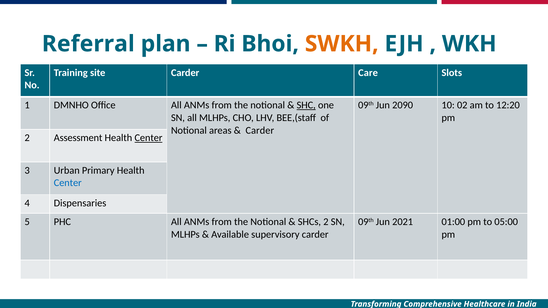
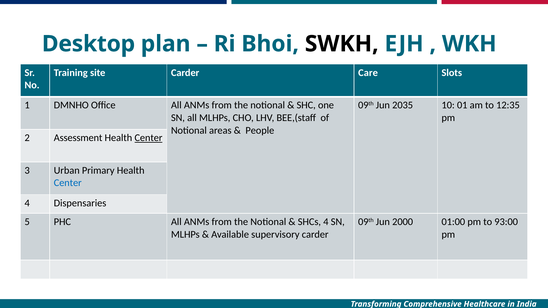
Referral: Referral -> Desktop (88, 44)
SWKH colour: orange -> black (342, 44)
SHC underline: present -> none (306, 105)
2090: 2090 -> 2035 (403, 105)
02: 02 -> 01 (462, 105)
12:20: 12:20 -> 12:35 (508, 105)
Carder: Carder -> People (260, 130)
SHCs 2: 2 -> 4 (326, 222)
2021: 2021 -> 2000 (403, 222)
05:00: 05:00 -> 93:00 (506, 222)
